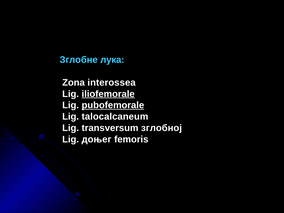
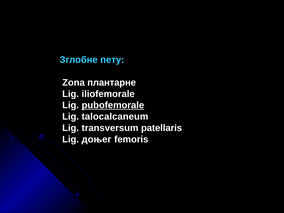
лука: лука -> пету (112, 60)
interossea: interossea -> плантарне (112, 83)
iliofemorale underline: present -> none (108, 94)
зглобној: зглобној -> patellaris (162, 128)
